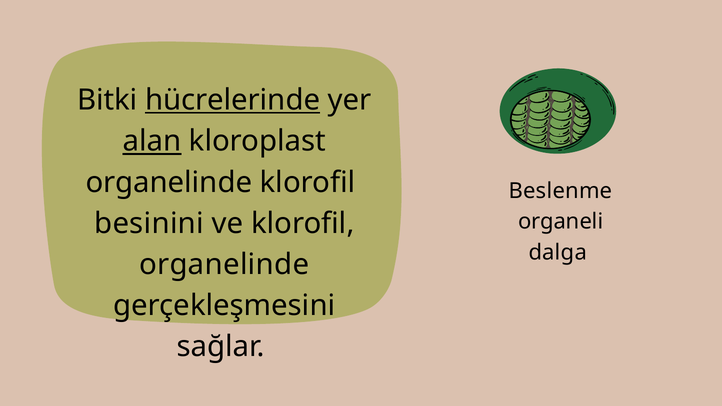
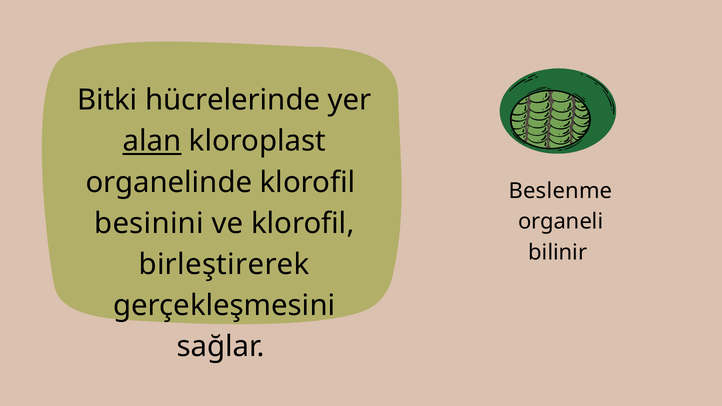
hücrelerinde underline: present -> none (233, 100)
dalga: dalga -> bilinir (558, 252)
organelinde: organelinde -> birleştirerek (224, 265)
